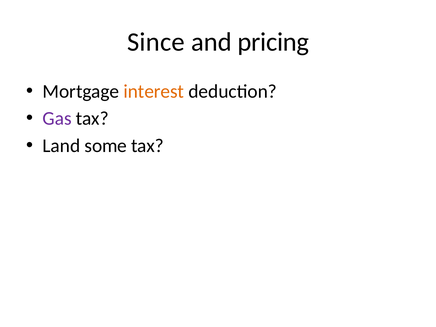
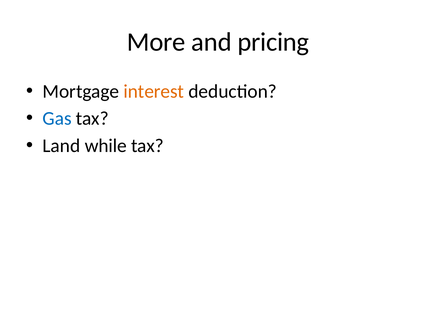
Since: Since -> More (156, 42)
Gas colour: purple -> blue (57, 119)
some: some -> while (106, 146)
